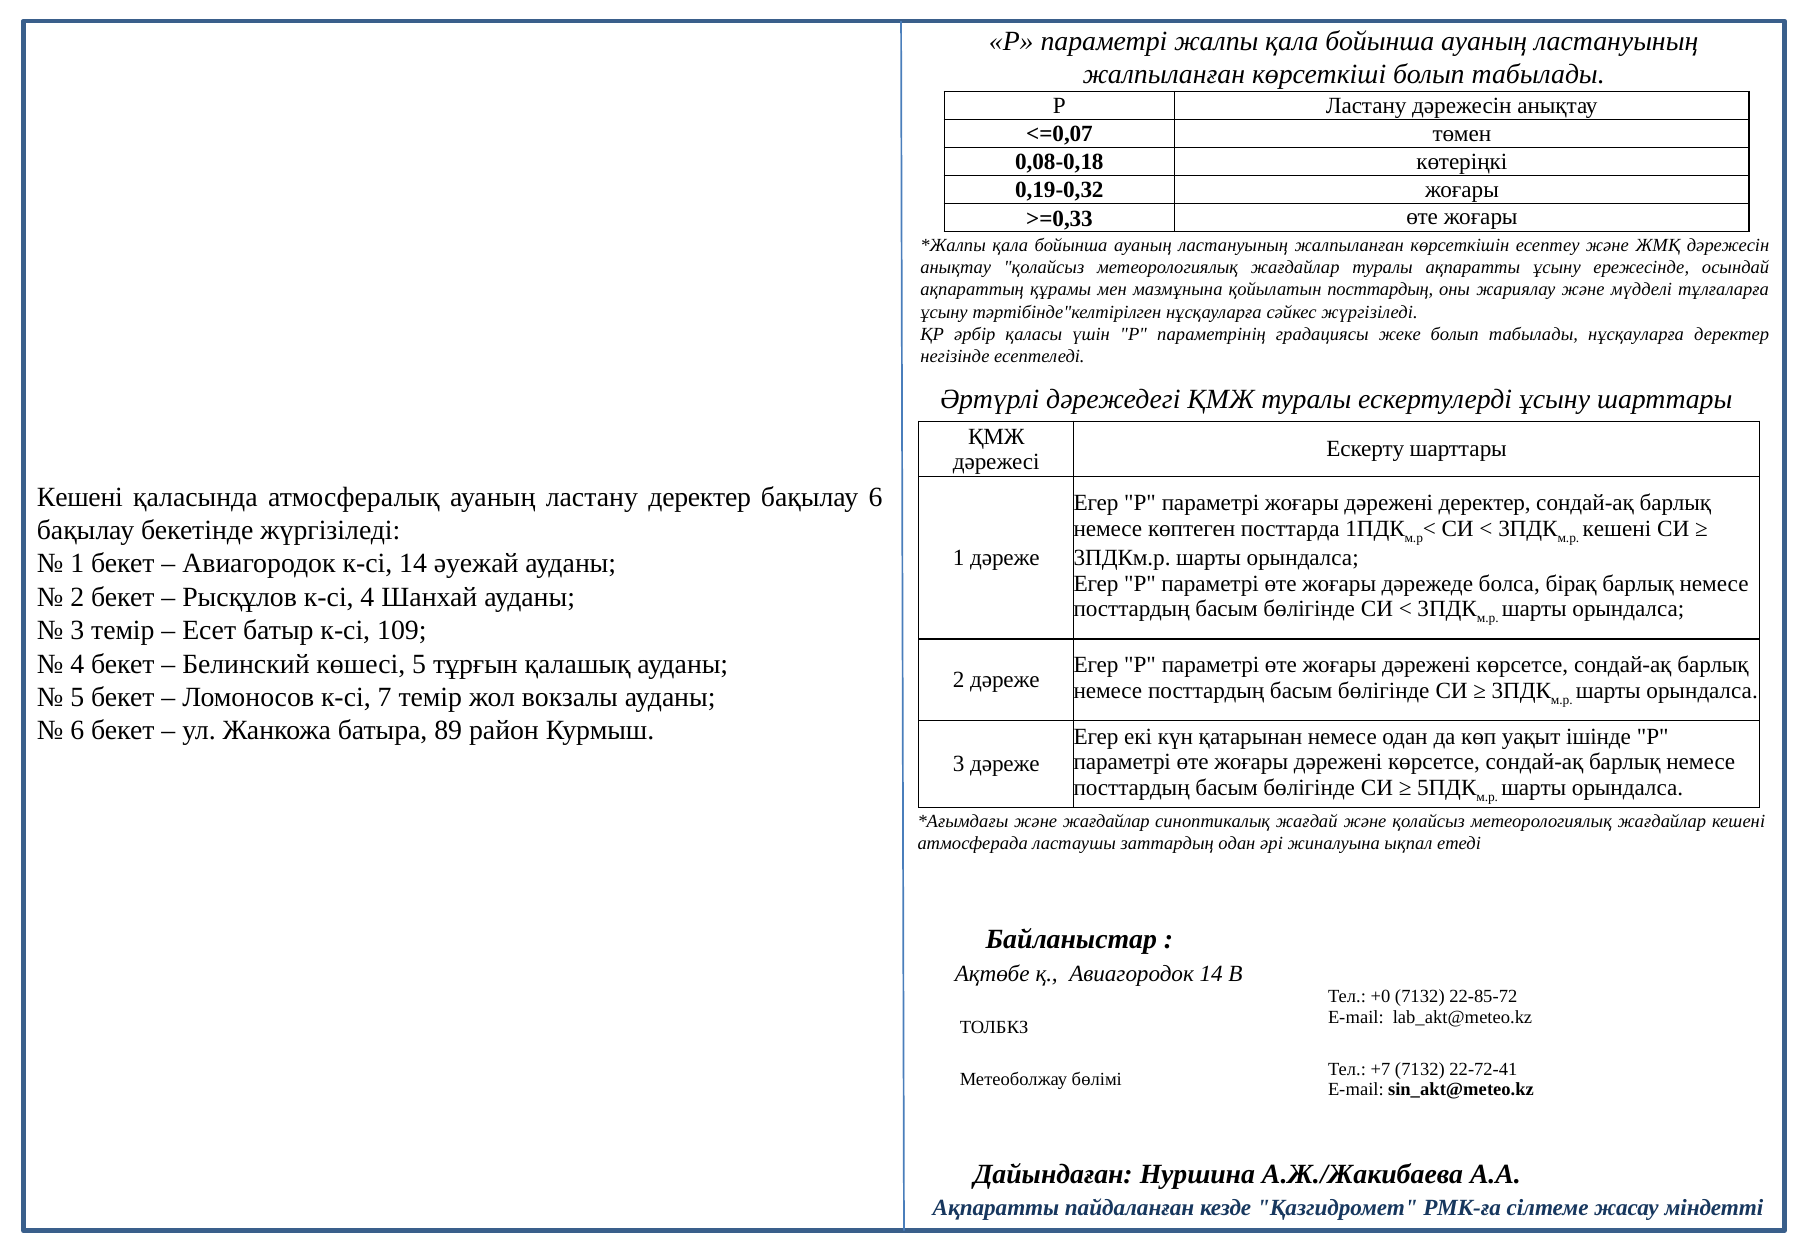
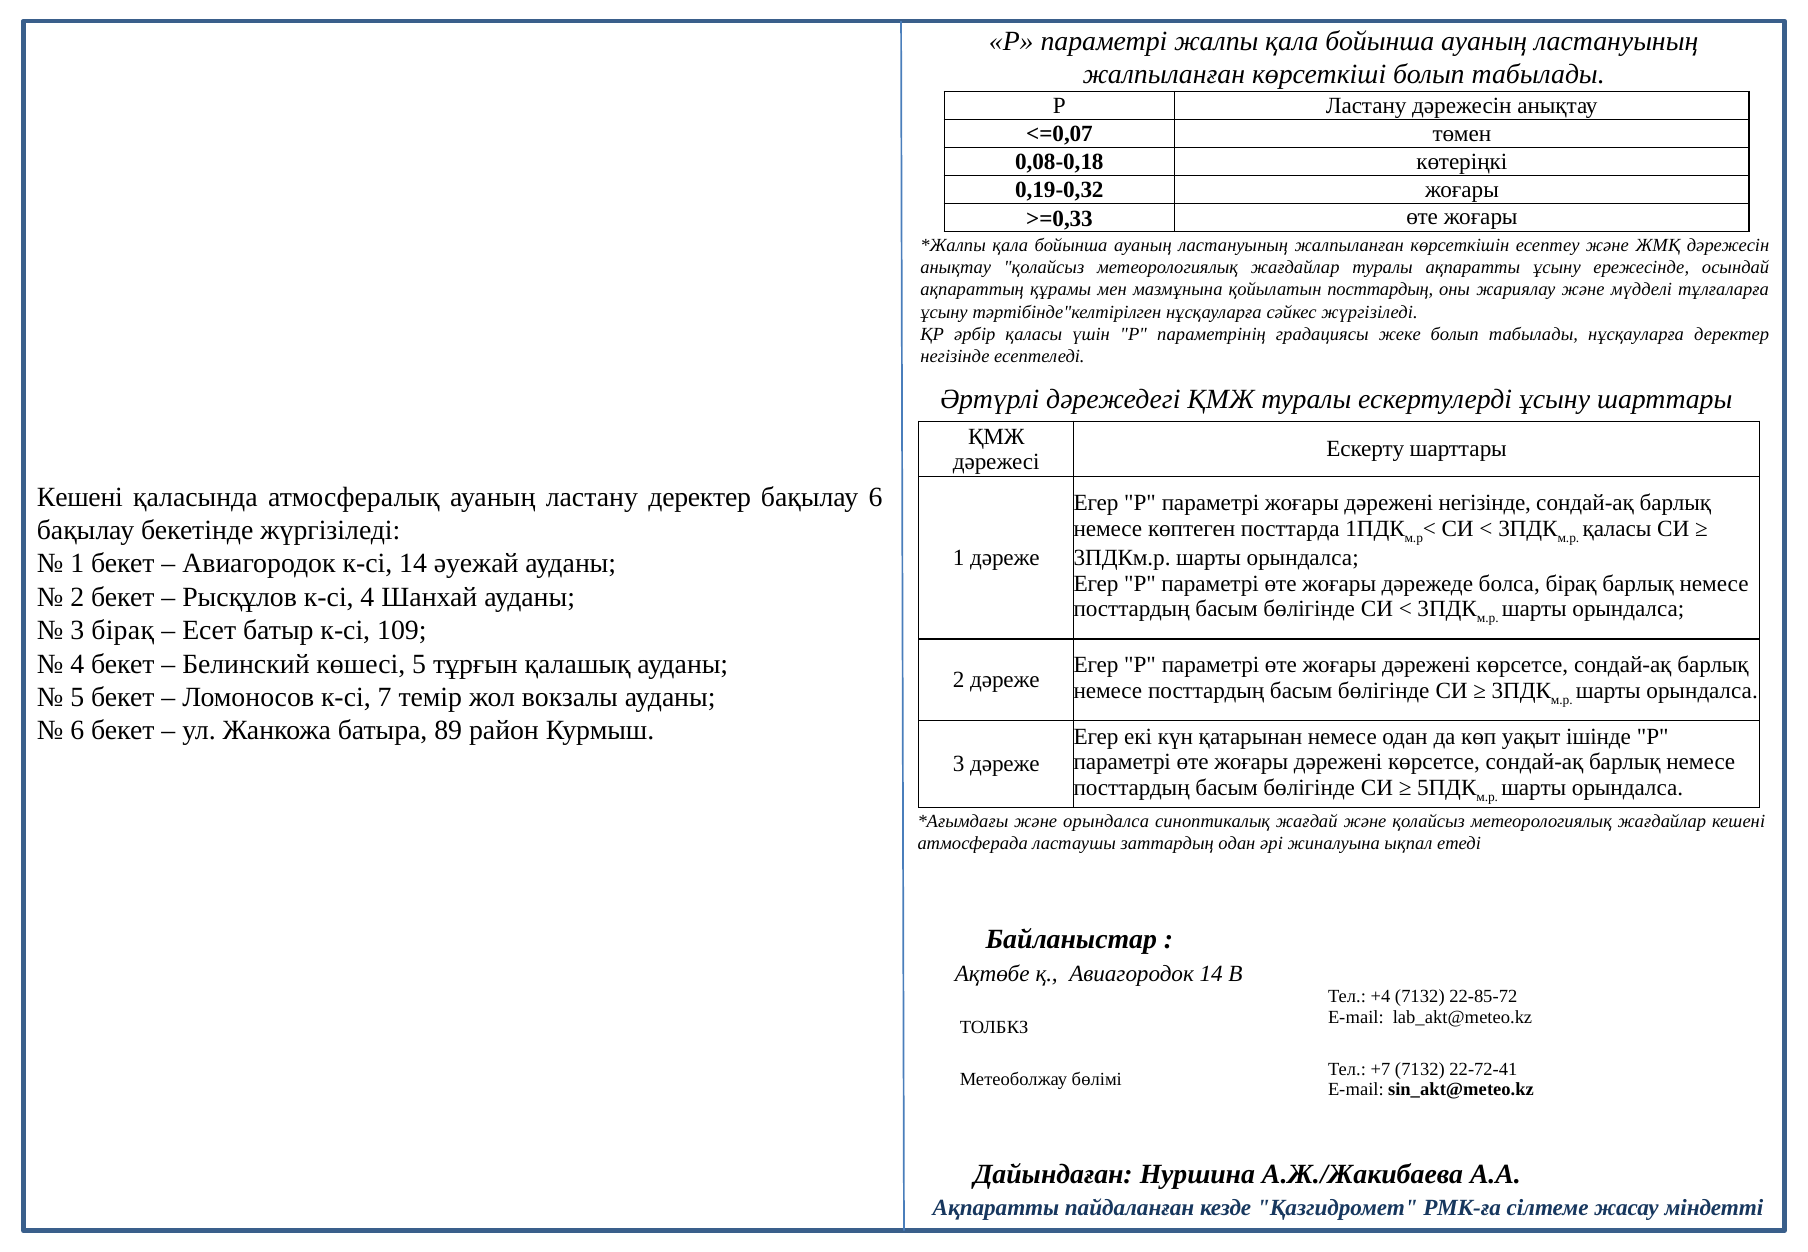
дәрежені деректер: деректер -> негізінде (1485, 503)
кешені: кешені -> қаласы (1617, 529)
3 темір: темір -> бірақ (123, 630)
және жағдайлар: жағдайлар -> орындалса (1106, 821)
+0: +0 -> +4 (1380, 996)
